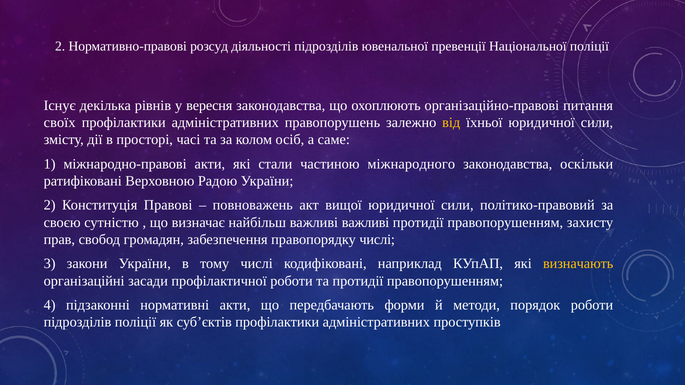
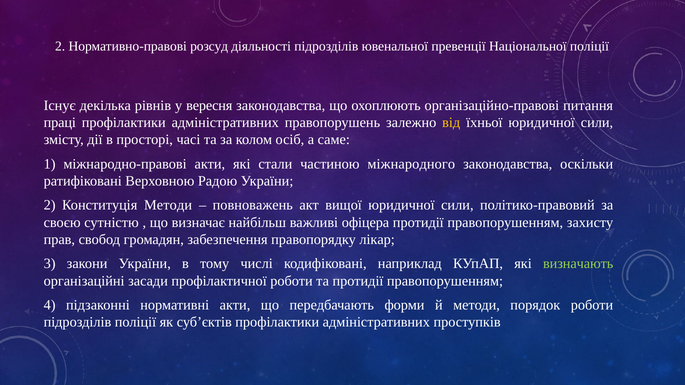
своїх: своїх -> праці (60, 123)
Конституція Правові: Правові -> Методи (168, 205)
важливі важливі: важливі -> офіцера (366, 222)
правопорядку числі: числі -> лікар (377, 240)
визначають colour: yellow -> light green (578, 264)
